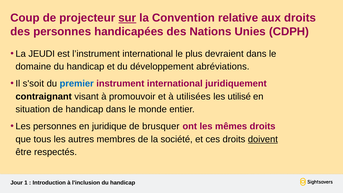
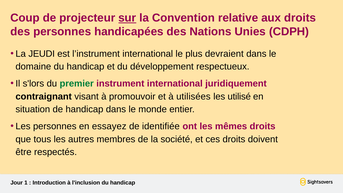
abréviations: abréviations -> respectueux (223, 67)
s'soit: s'soit -> s'lors (33, 84)
premier colour: blue -> green (77, 84)
juridique: juridique -> essayez (109, 126)
brusquer: brusquer -> identifiée (161, 126)
doivent underline: present -> none (263, 139)
